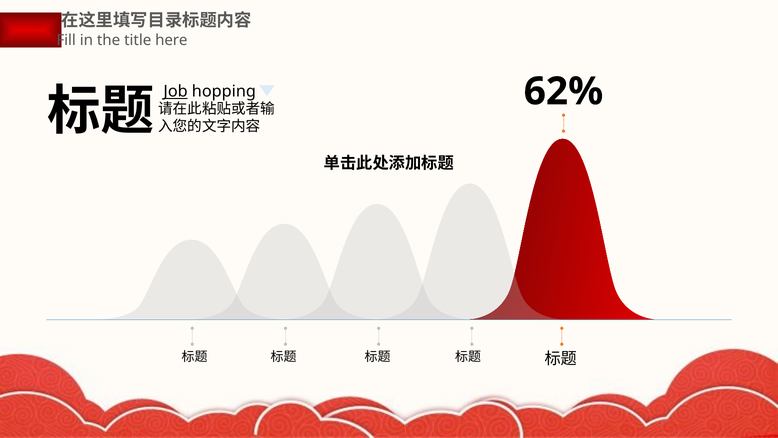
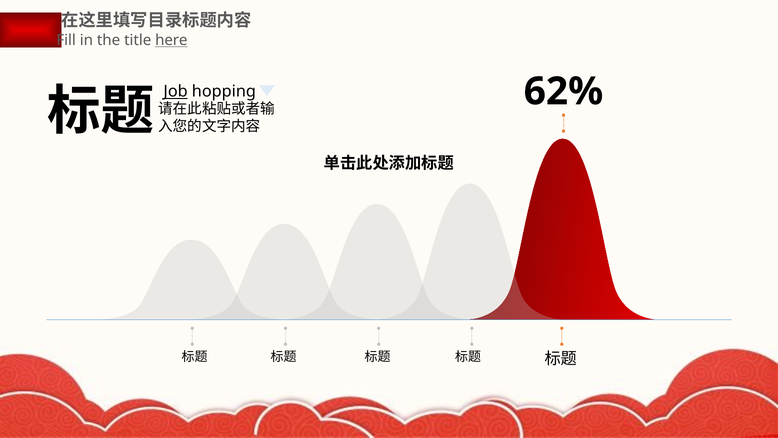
here underline: none -> present (171, 40)
